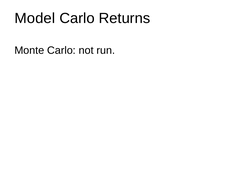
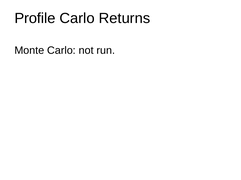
Model: Model -> Profile (35, 18)
